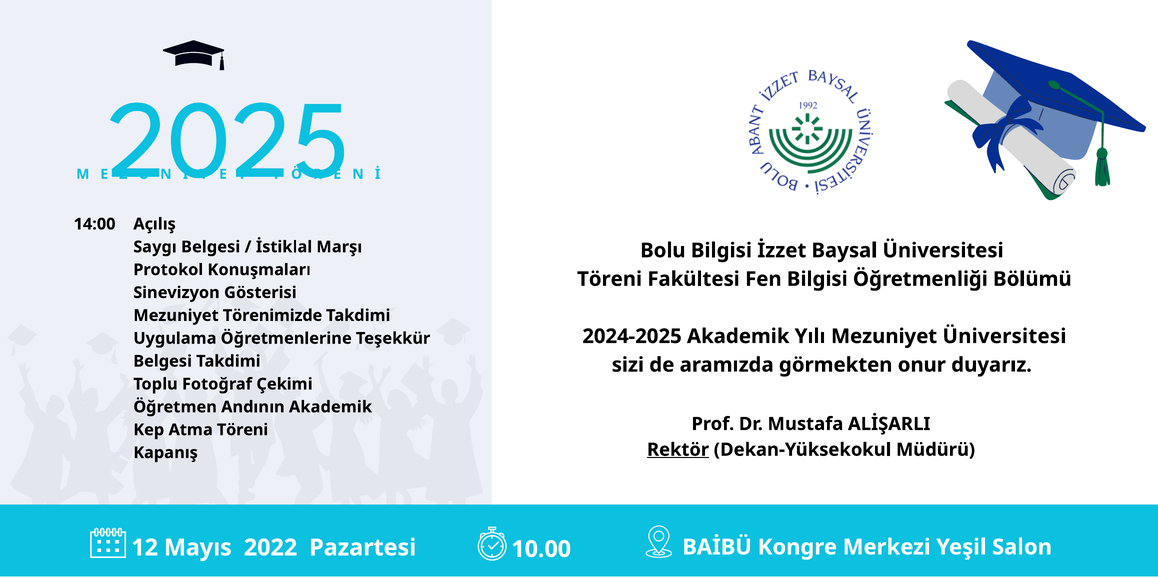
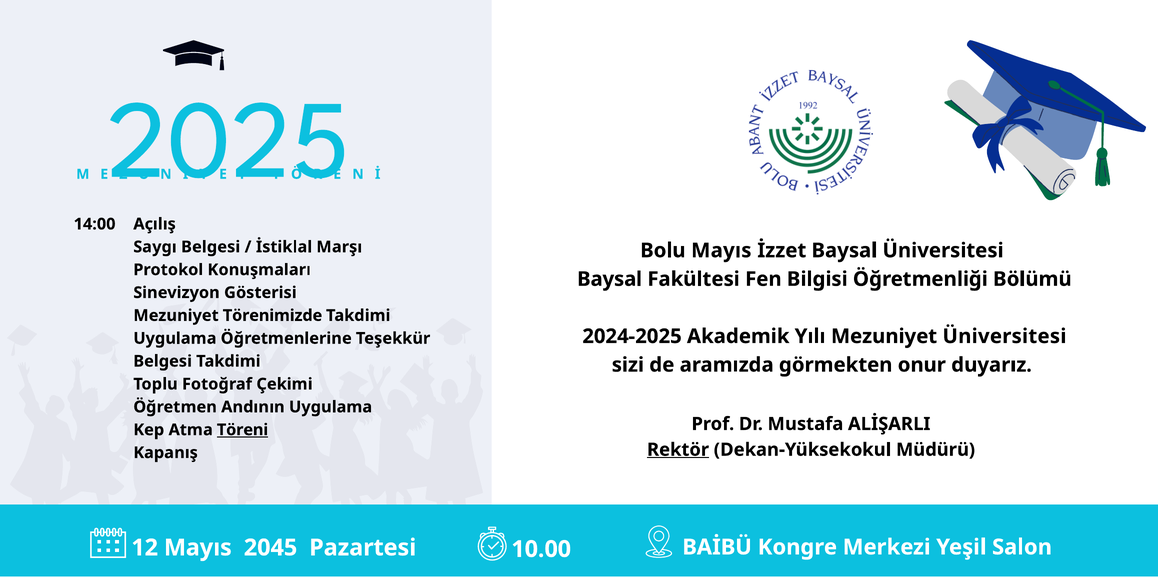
Bolu Bilgisi: Bilgisi -> Mayıs (721, 251)
Töreni: Töreni -> Baysal (610, 279)
Andının Akademik: Akademik -> Uygulama (331, 407)
Töreni underline: none -> present (243, 430)
2022: 2022 -> 2045 (271, 548)
